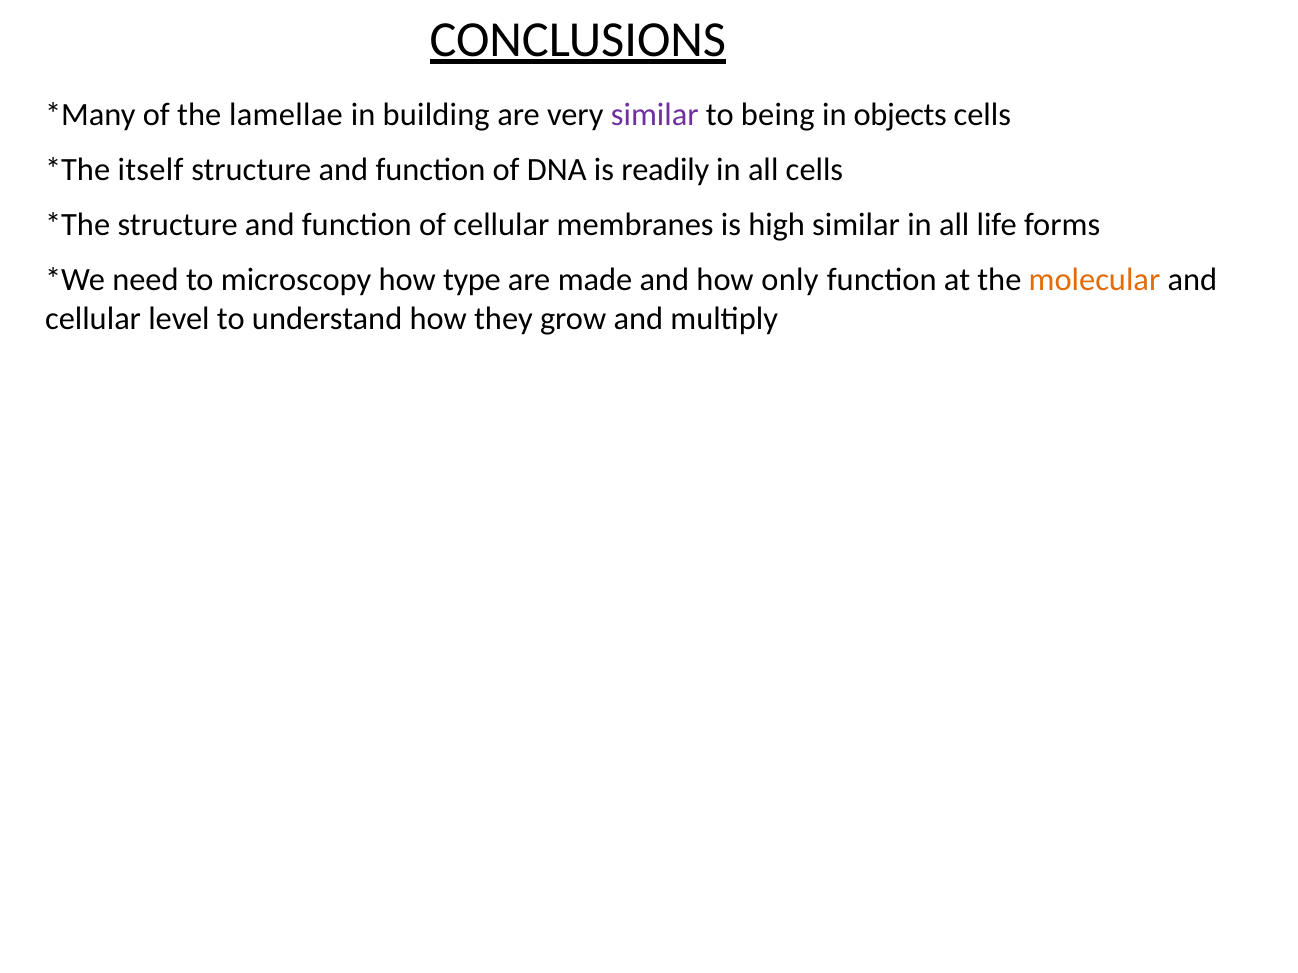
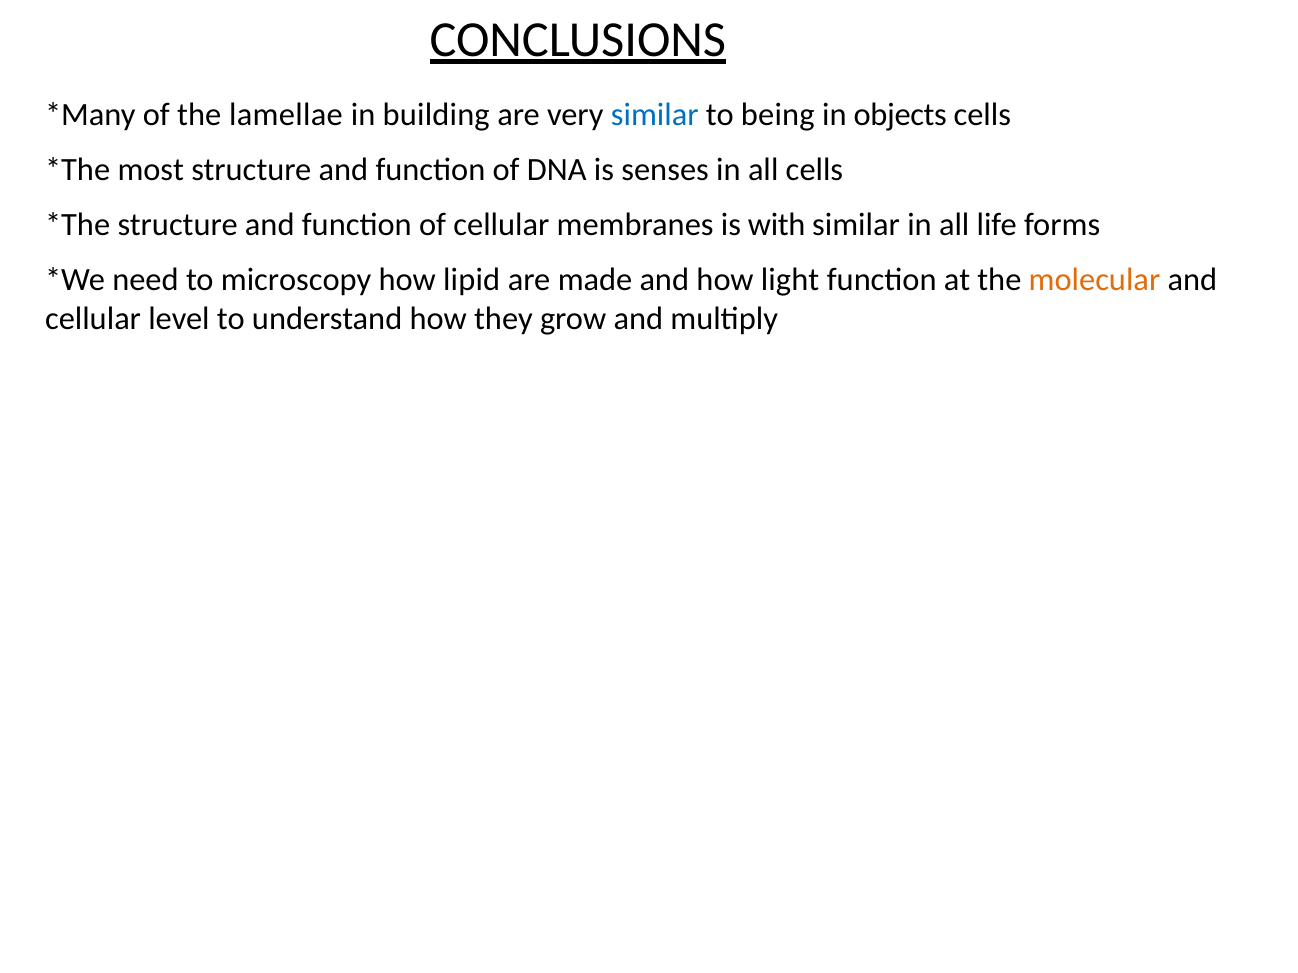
similar colour: purple -> blue (655, 115)
itself: itself -> most (151, 170)
readily: readily -> senses (665, 170)
high: high -> with (777, 225)
type: type -> lipid (472, 280)
only: only -> light (790, 280)
